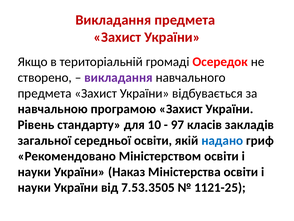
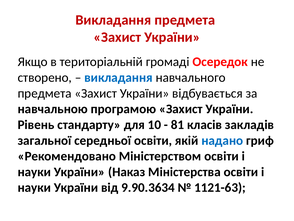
викладання colour: purple -> blue (118, 77)
97: 97 -> 81 (178, 124)
7.53.3505: 7.53.3505 -> 9.90.3634 (148, 187)
1121-25: 1121-25 -> 1121-63 (220, 187)
